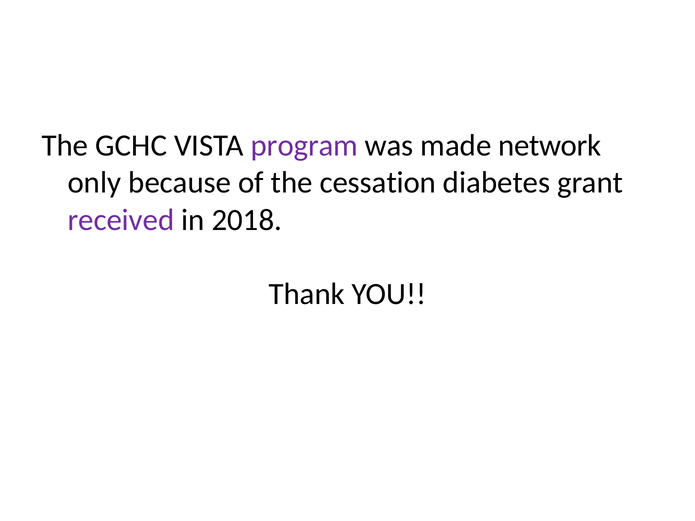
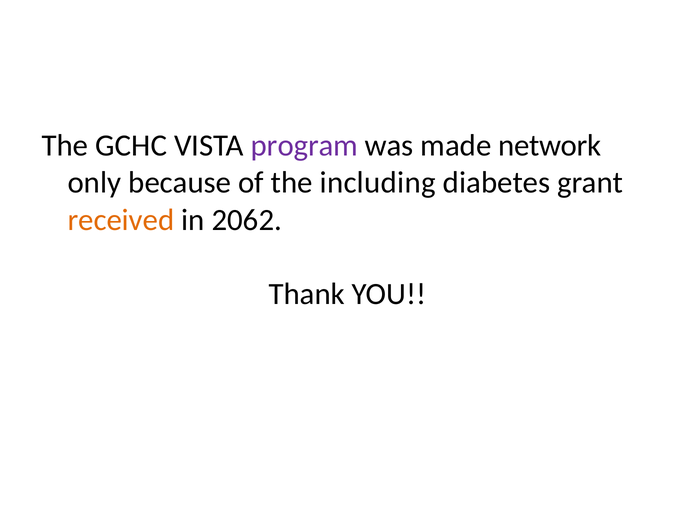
cessation: cessation -> including (378, 183)
received colour: purple -> orange (121, 220)
2018: 2018 -> 2062 (247, 220)
